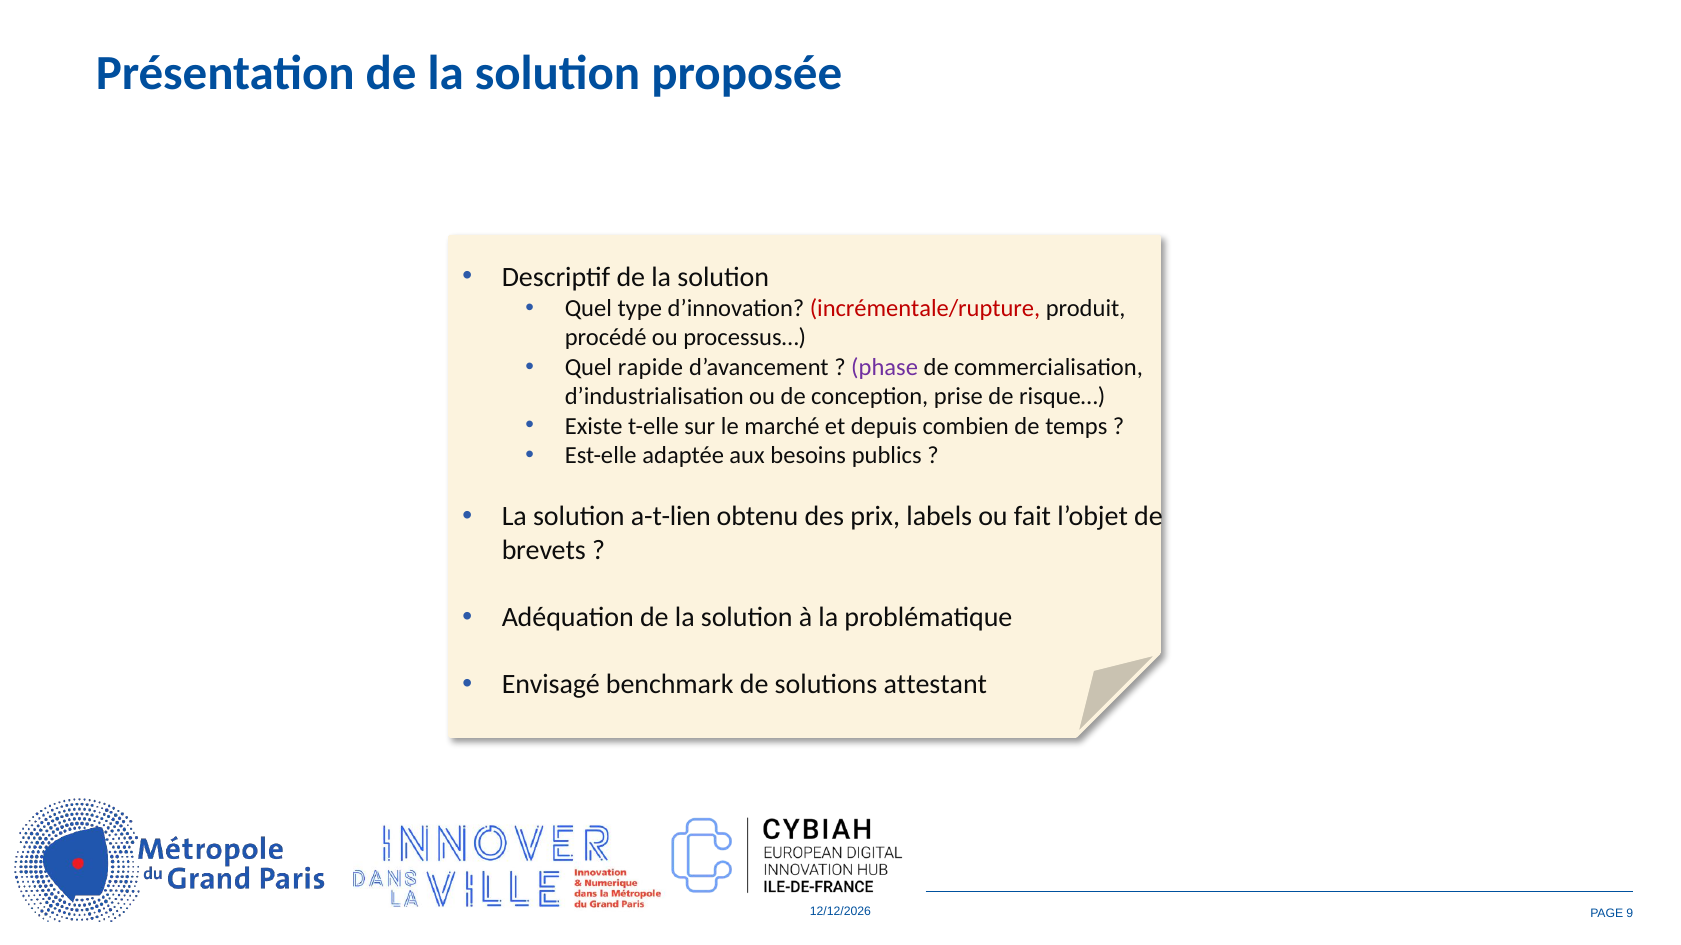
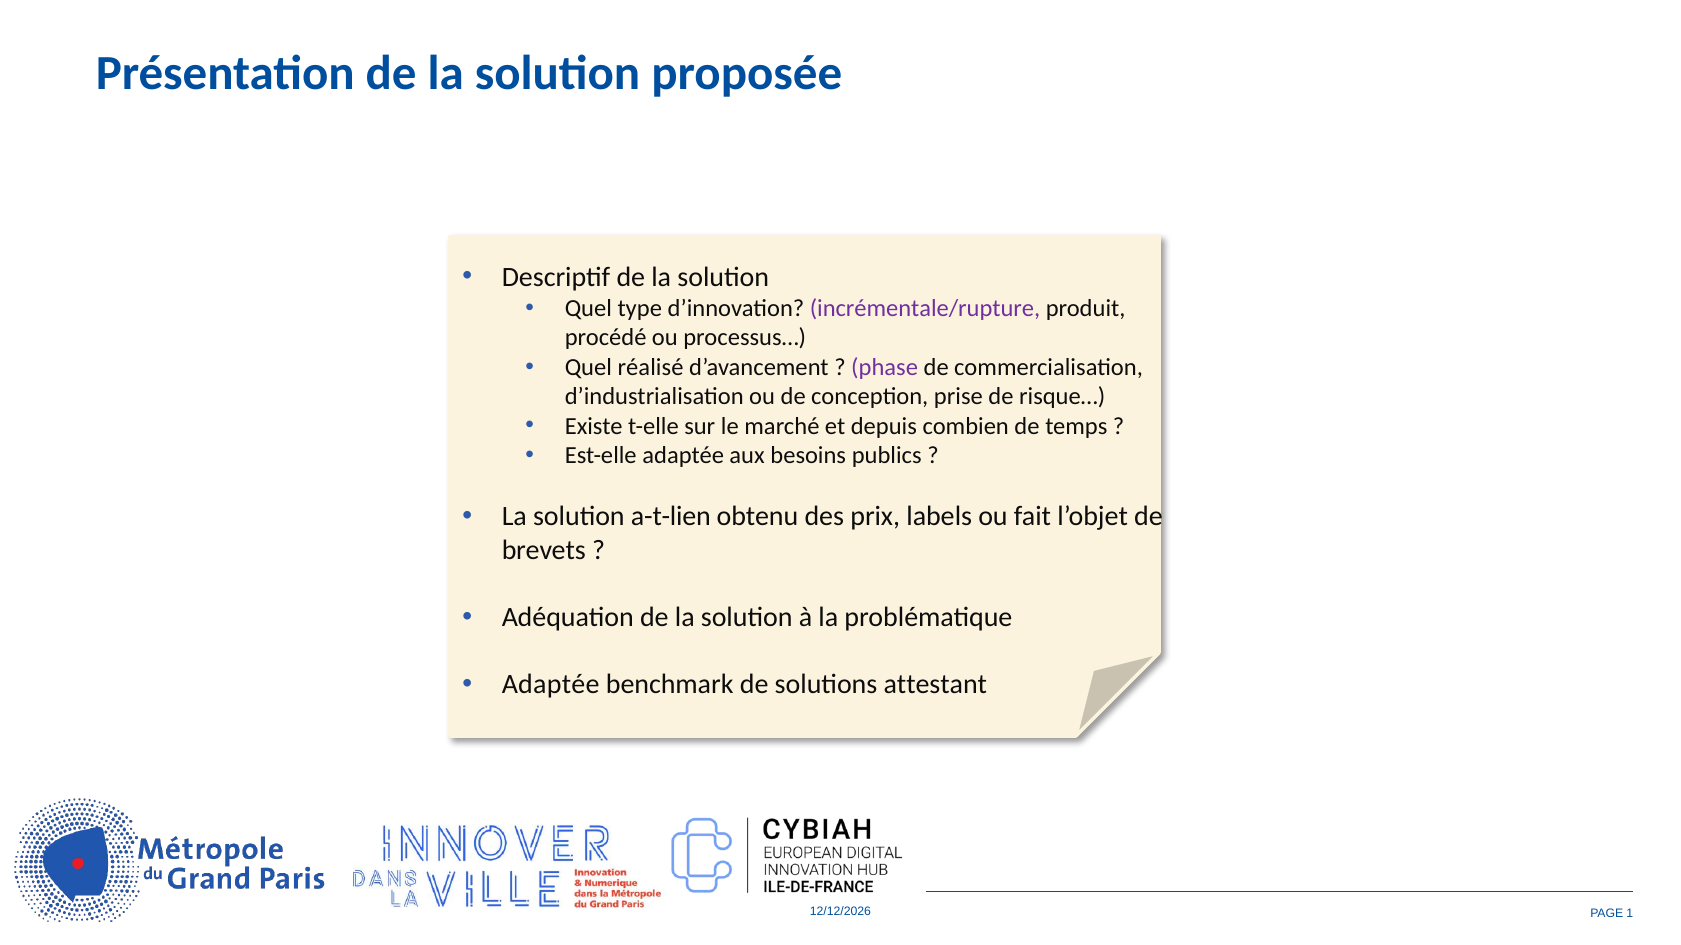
incrémentale/rupture colour: red -> purple (925, 309)
rapide: rapide -> réalisé (651, 367)
Envisagé: Envisagé -> Adaptée (551, 685)
9: 9 -> 1 (1630, 914)
